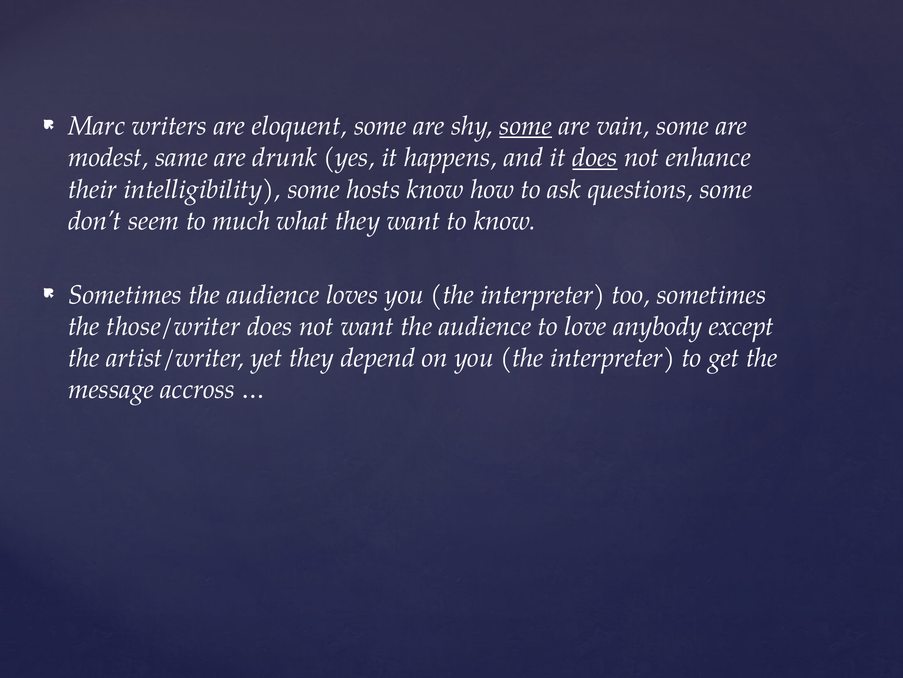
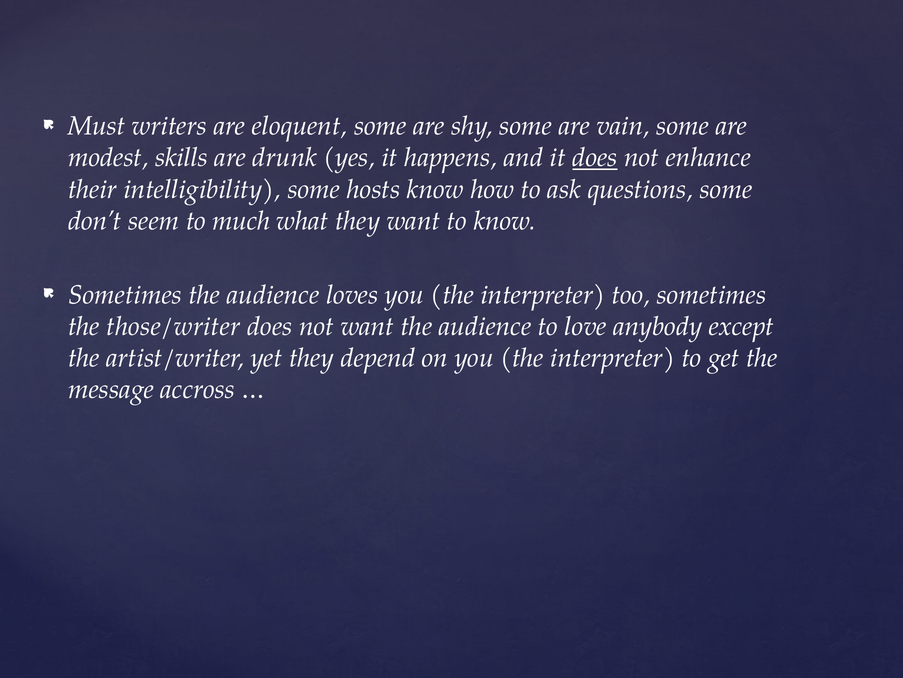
Marc: Marc -> Must (97, 126)
some underline: present -> none (526, 126)
same: same -> skills (182, 158)
